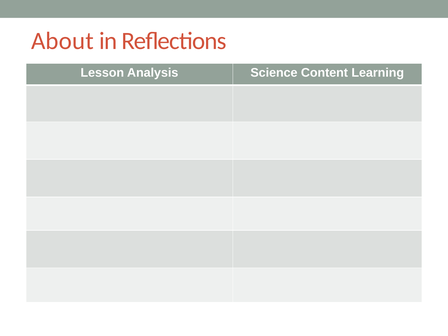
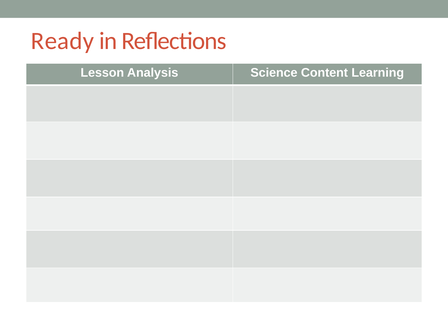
About: About -> Ready (62, 41)
